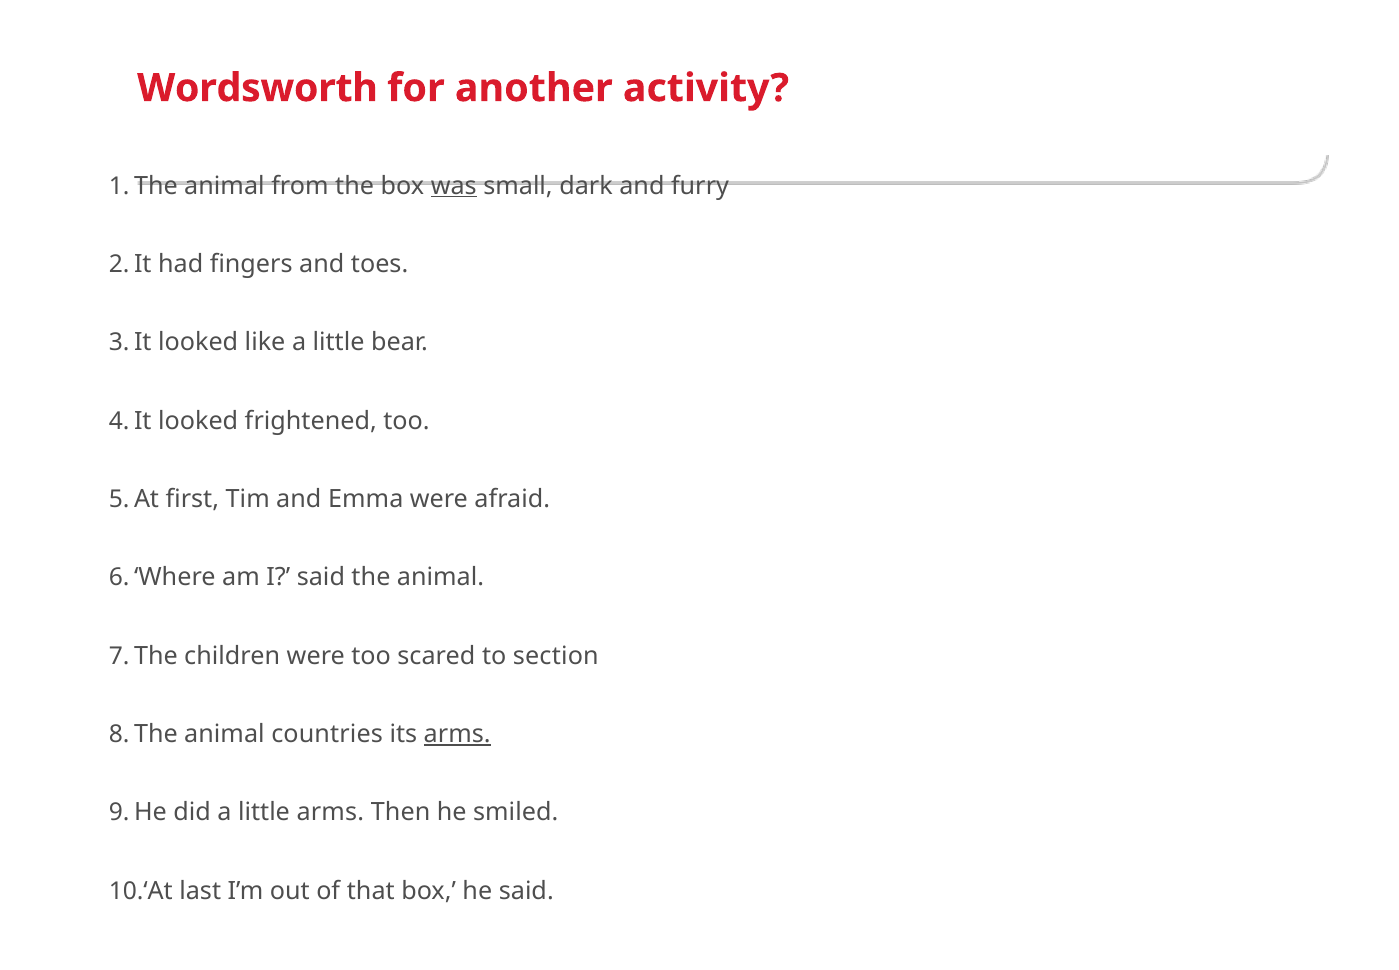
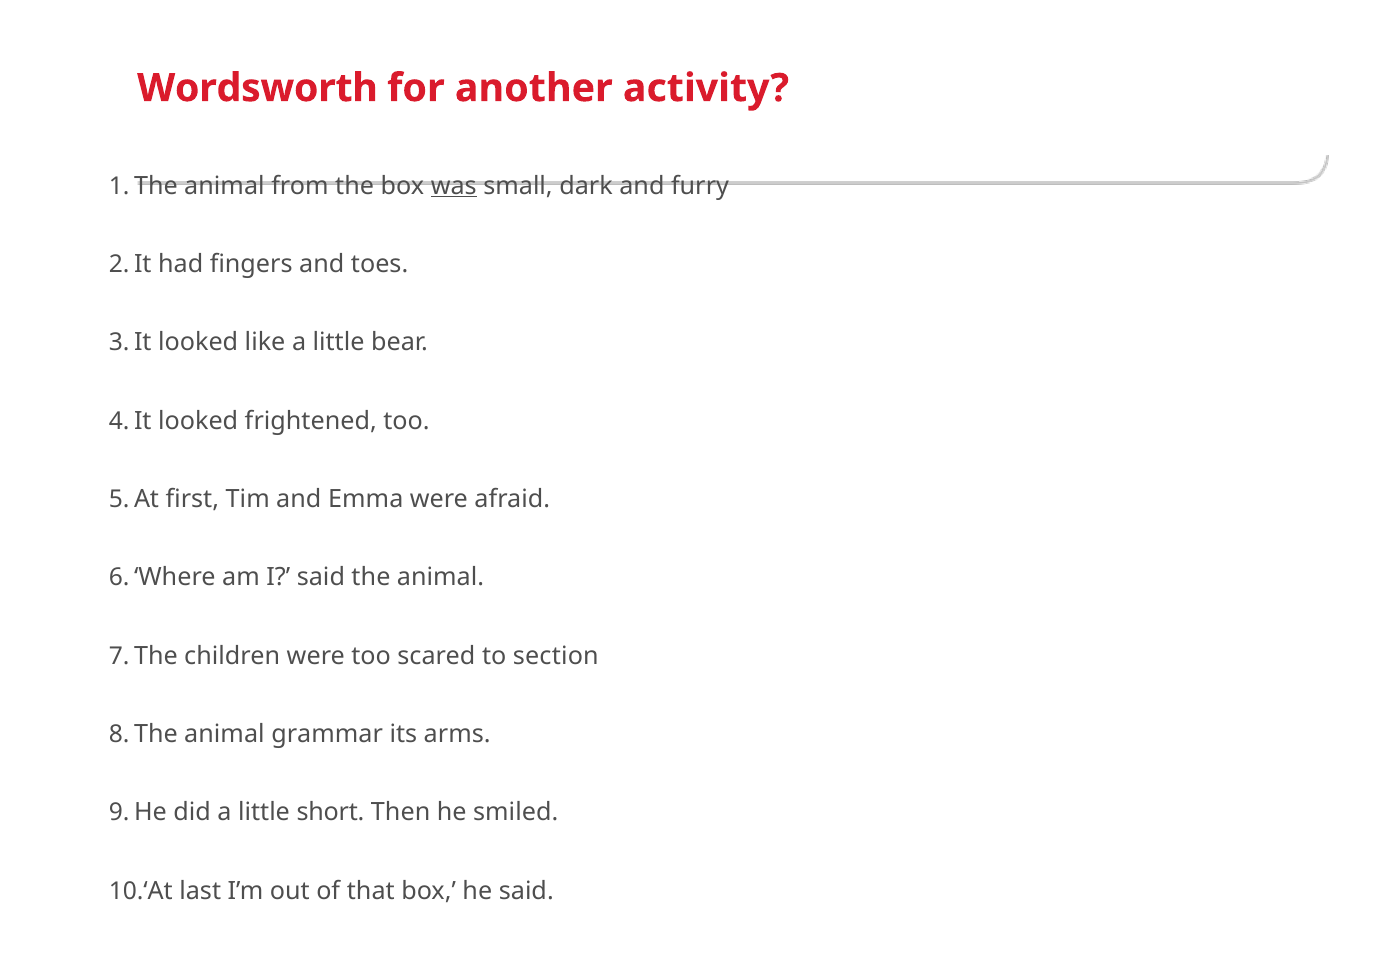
countries: countries -> grammar (327, 734)
arms underline: present -> none (457, 734)
little arms: arms -> short (331, 812)
